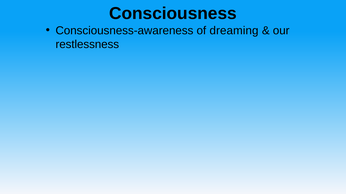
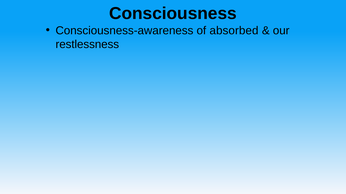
dreaming: dreaming -> absorbed (234, 31)
